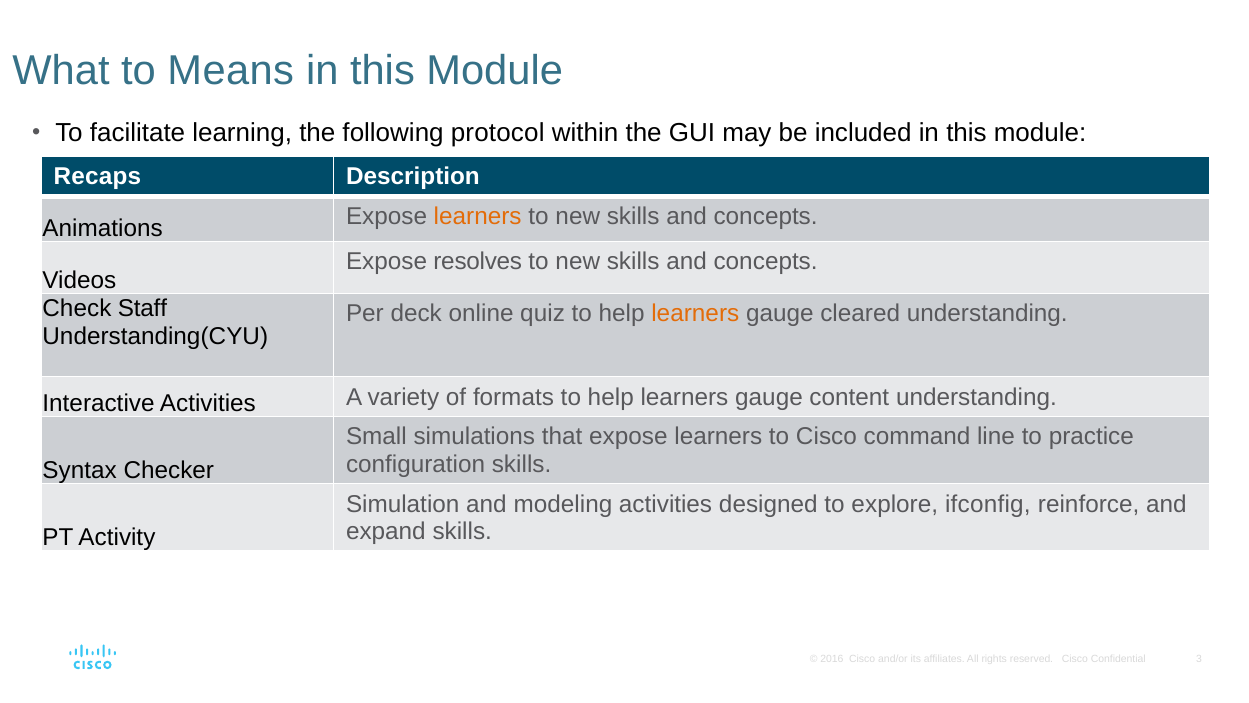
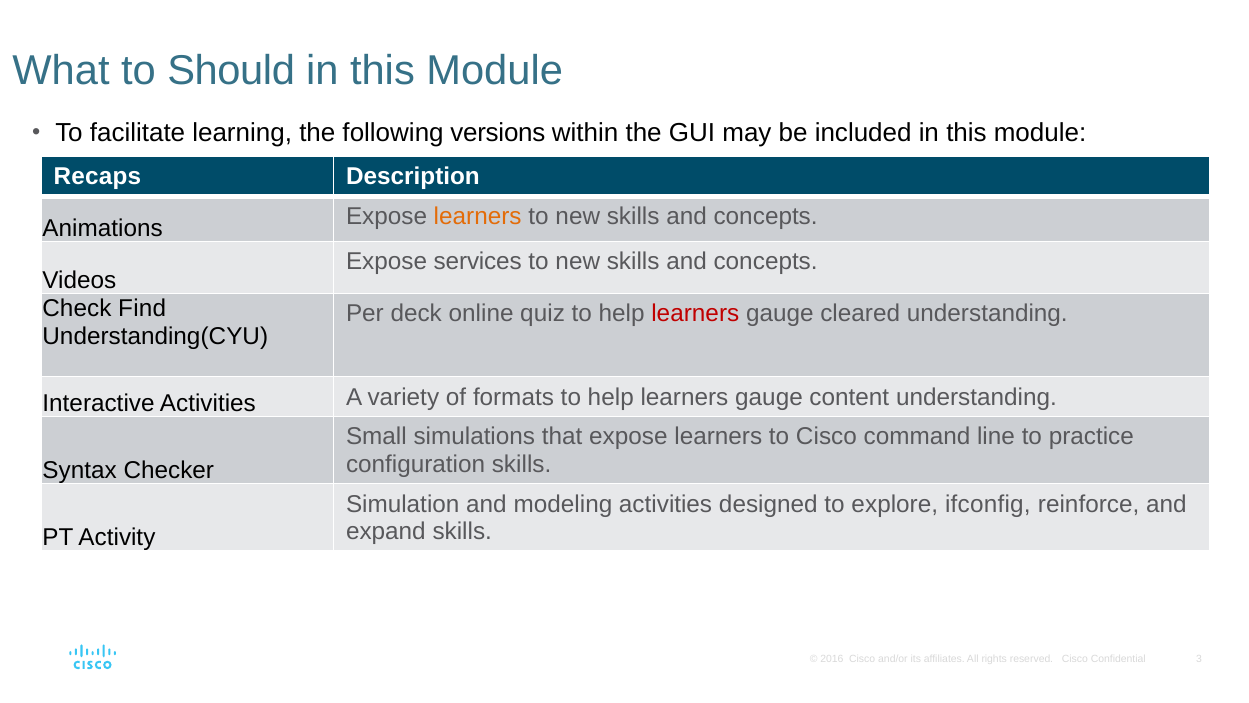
Means: Means -> Should (231, 70)
protocol: protocol -> versions (498, 133)
resolves: resolves -> services (478, 262)
Staff: Staff -> Find (142, 309)
learners colour: orange -> red (695, 314)
